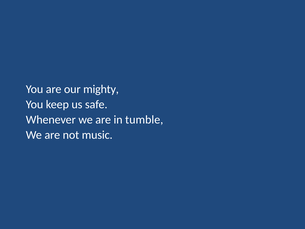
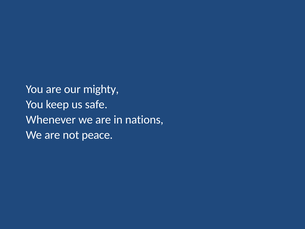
tumble: tumble -> nations (144, 120)
music: music -> peace (97, 135)
